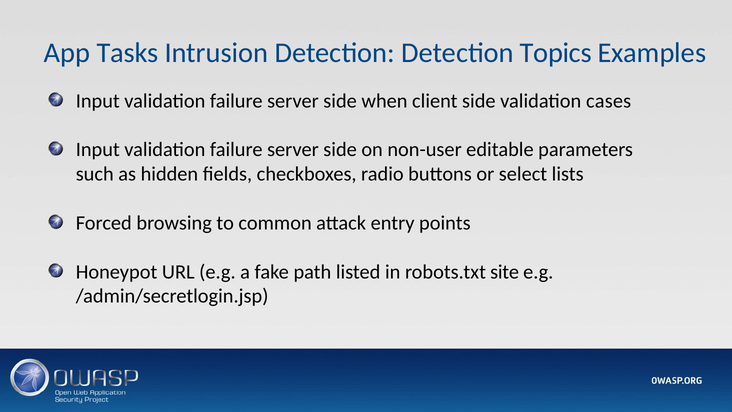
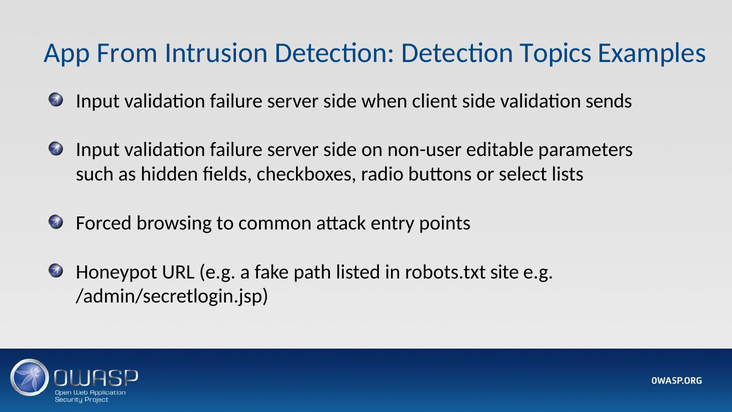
Tasks: Tasks -> From (127, 53)
cases: cases -> sends (609, 101)
